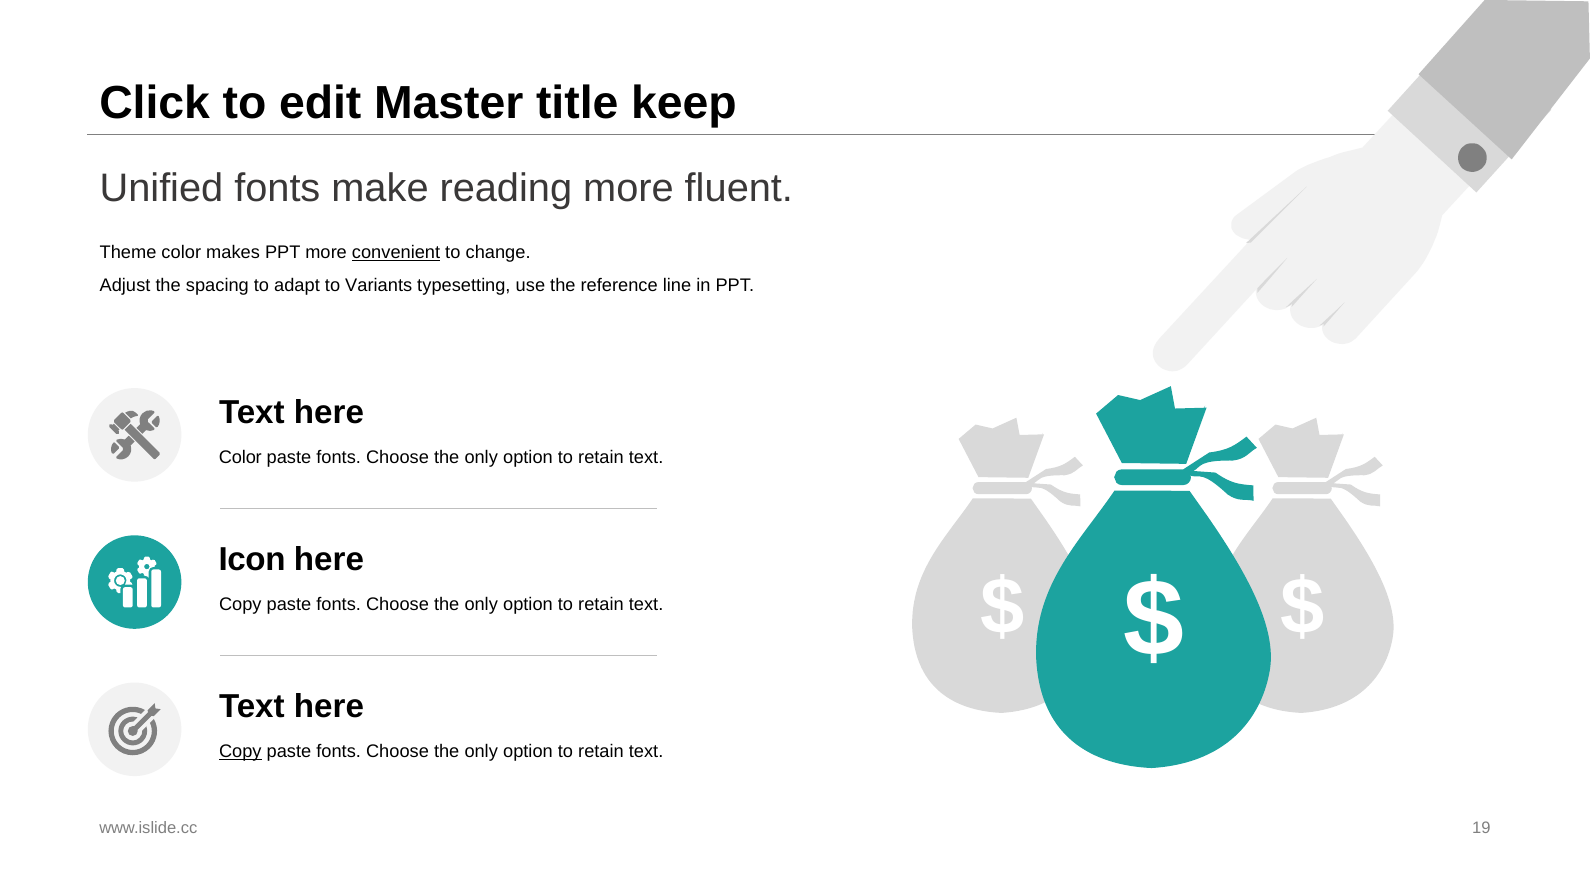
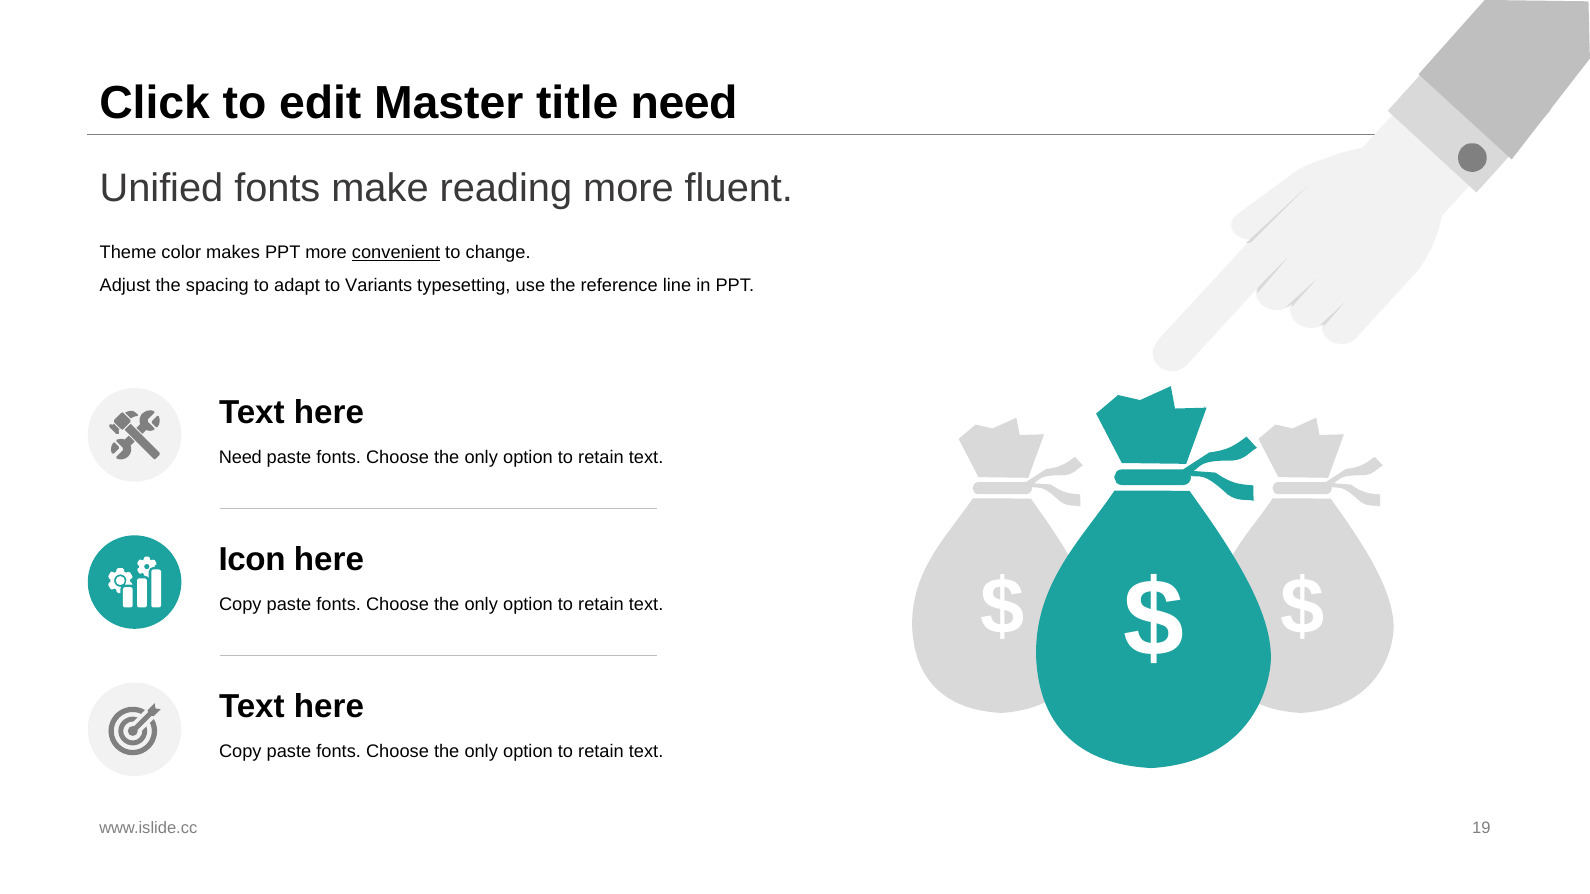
title keep: keep -> need (684, 103)
Color: Color -> Need (240, 458)
Copy underline: present -> none (240, 752)
